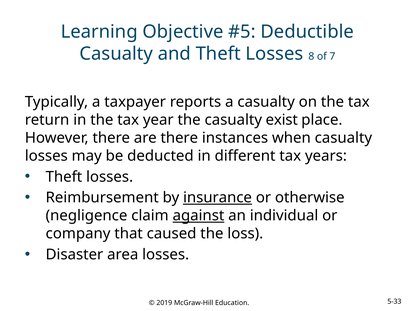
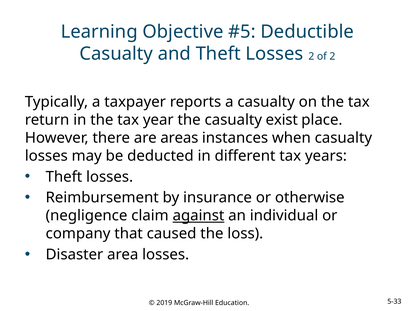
Losses 8: 8 -> 2 (311, 57)
of 7: 7 -> 2 (332, 57)
are there: there -> areas (179, 138)
insurance underline: present -> none (218, 198)
